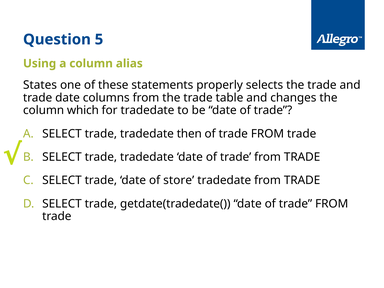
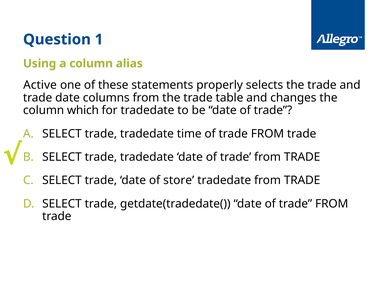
5: 5 -> 1 (99, 39)
States: States -> Active (40, 85)
then: then -> time (189, 134)
